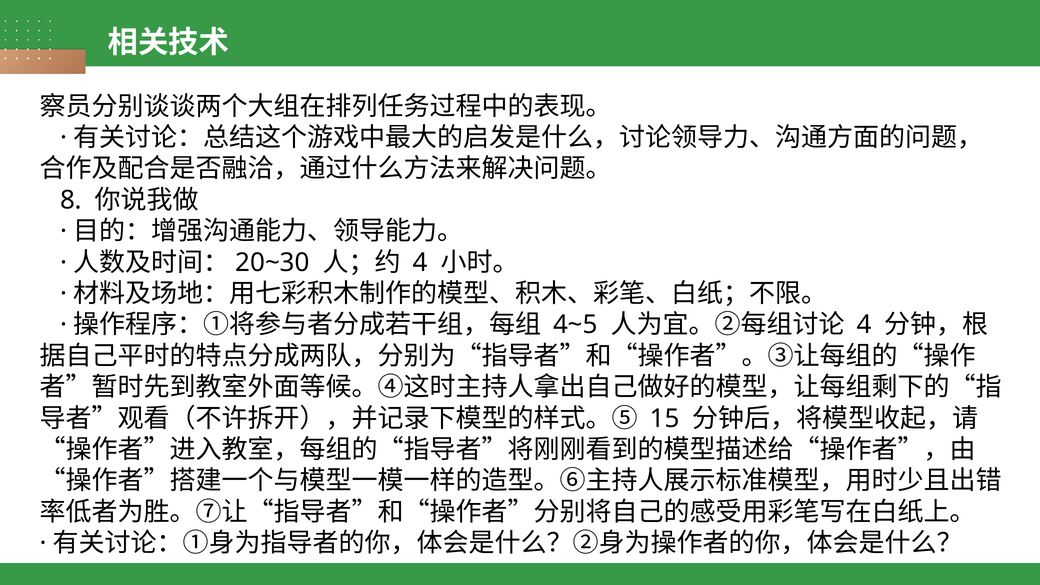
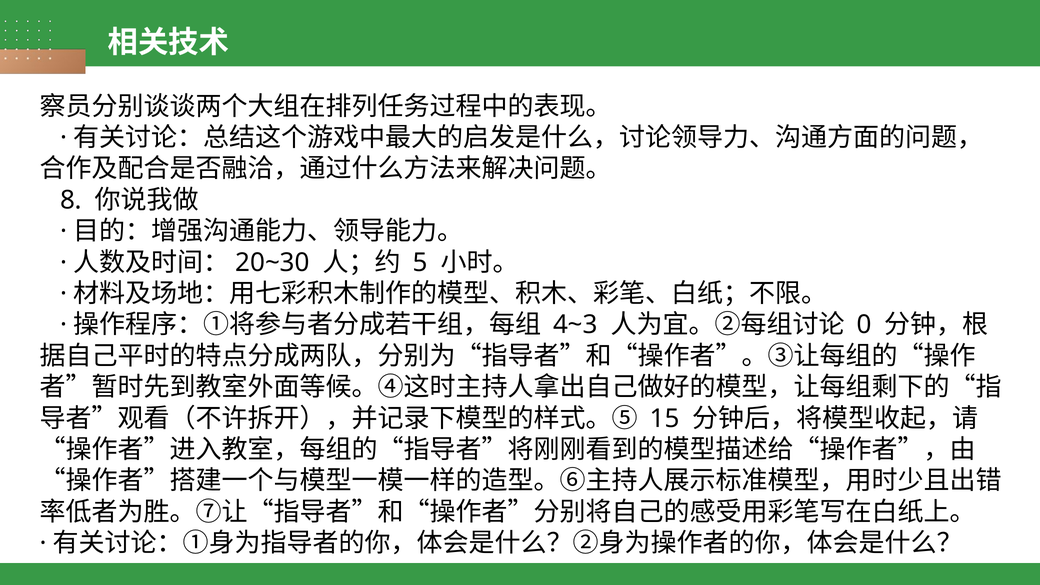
4: 4 -> 5 (420, 262)
4~5: 4~5 -> 4~3 (575, 325)
4: 4 -> 0 (864, 325)
